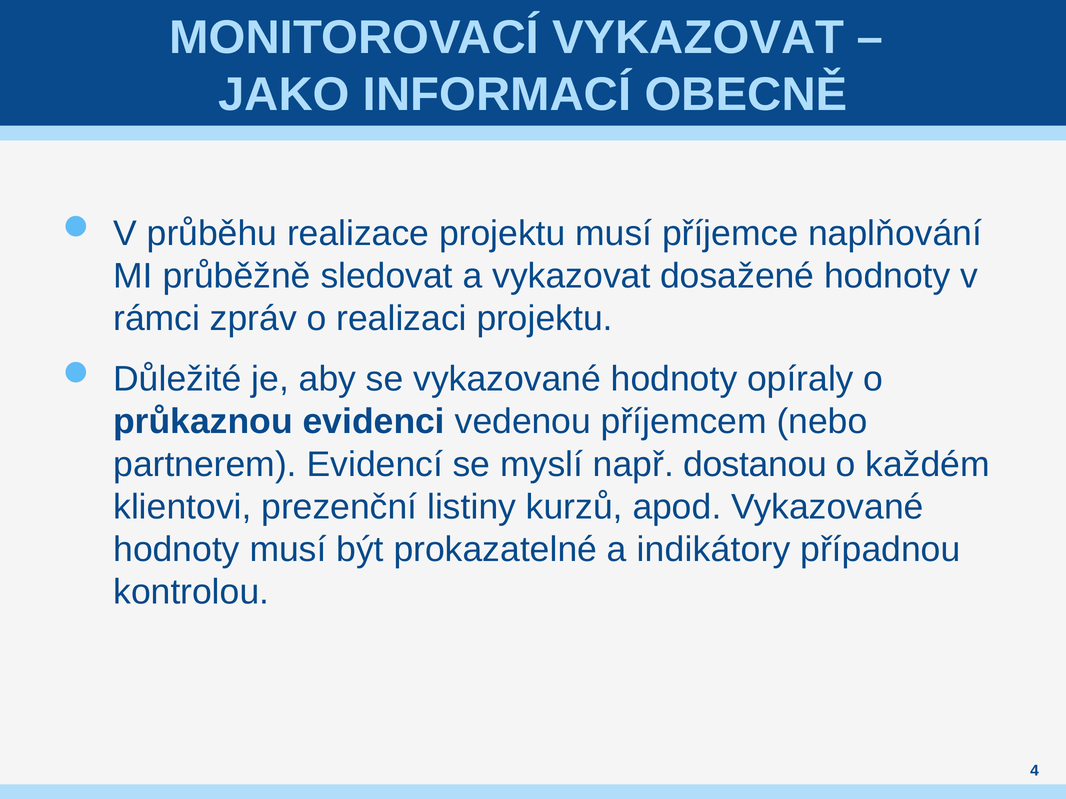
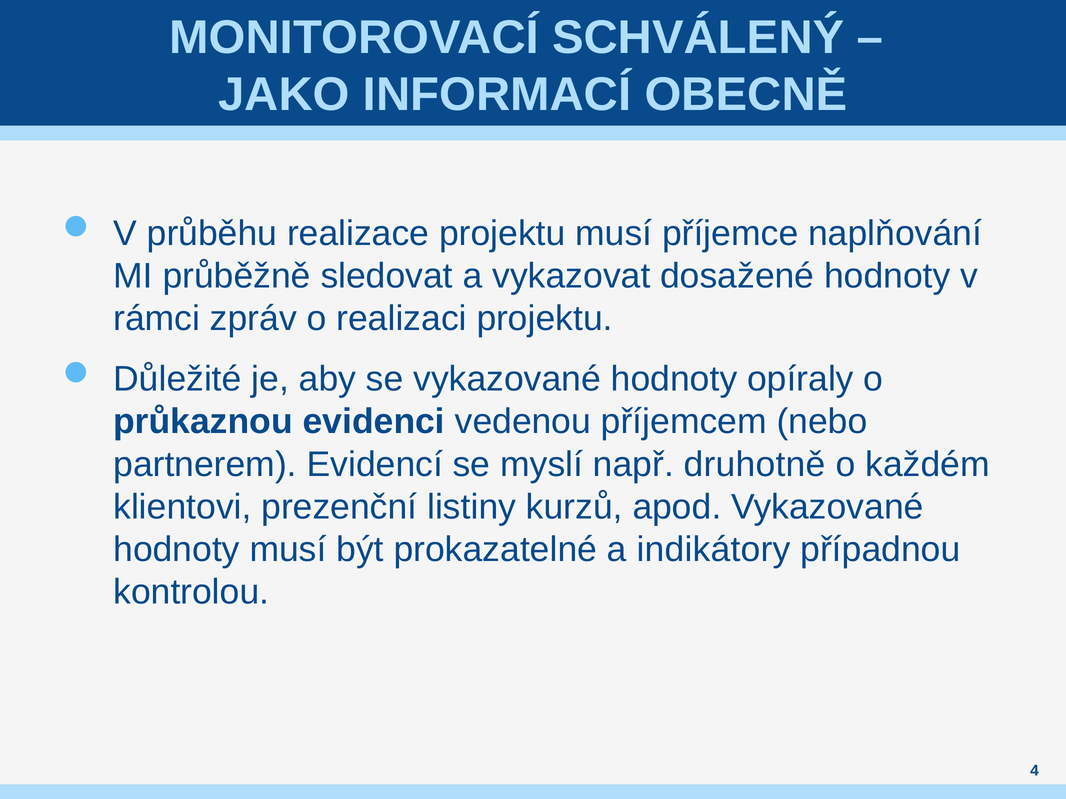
MONITOROVACÍ VYKAZOVAT: VYKAZOVAT -> SCHVÁLENÝ (698, 38)
dostanou: dostanou -> druhotně (755, 465)
